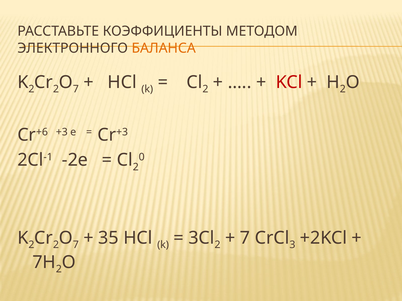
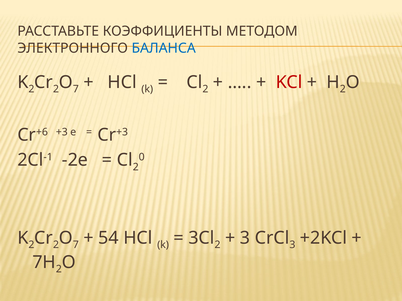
БАЛАНСА colour: orange -> blue (164, 48)
35: 35 -> 54 (108, 238)
7: 7 -> 3 (245, 238)
